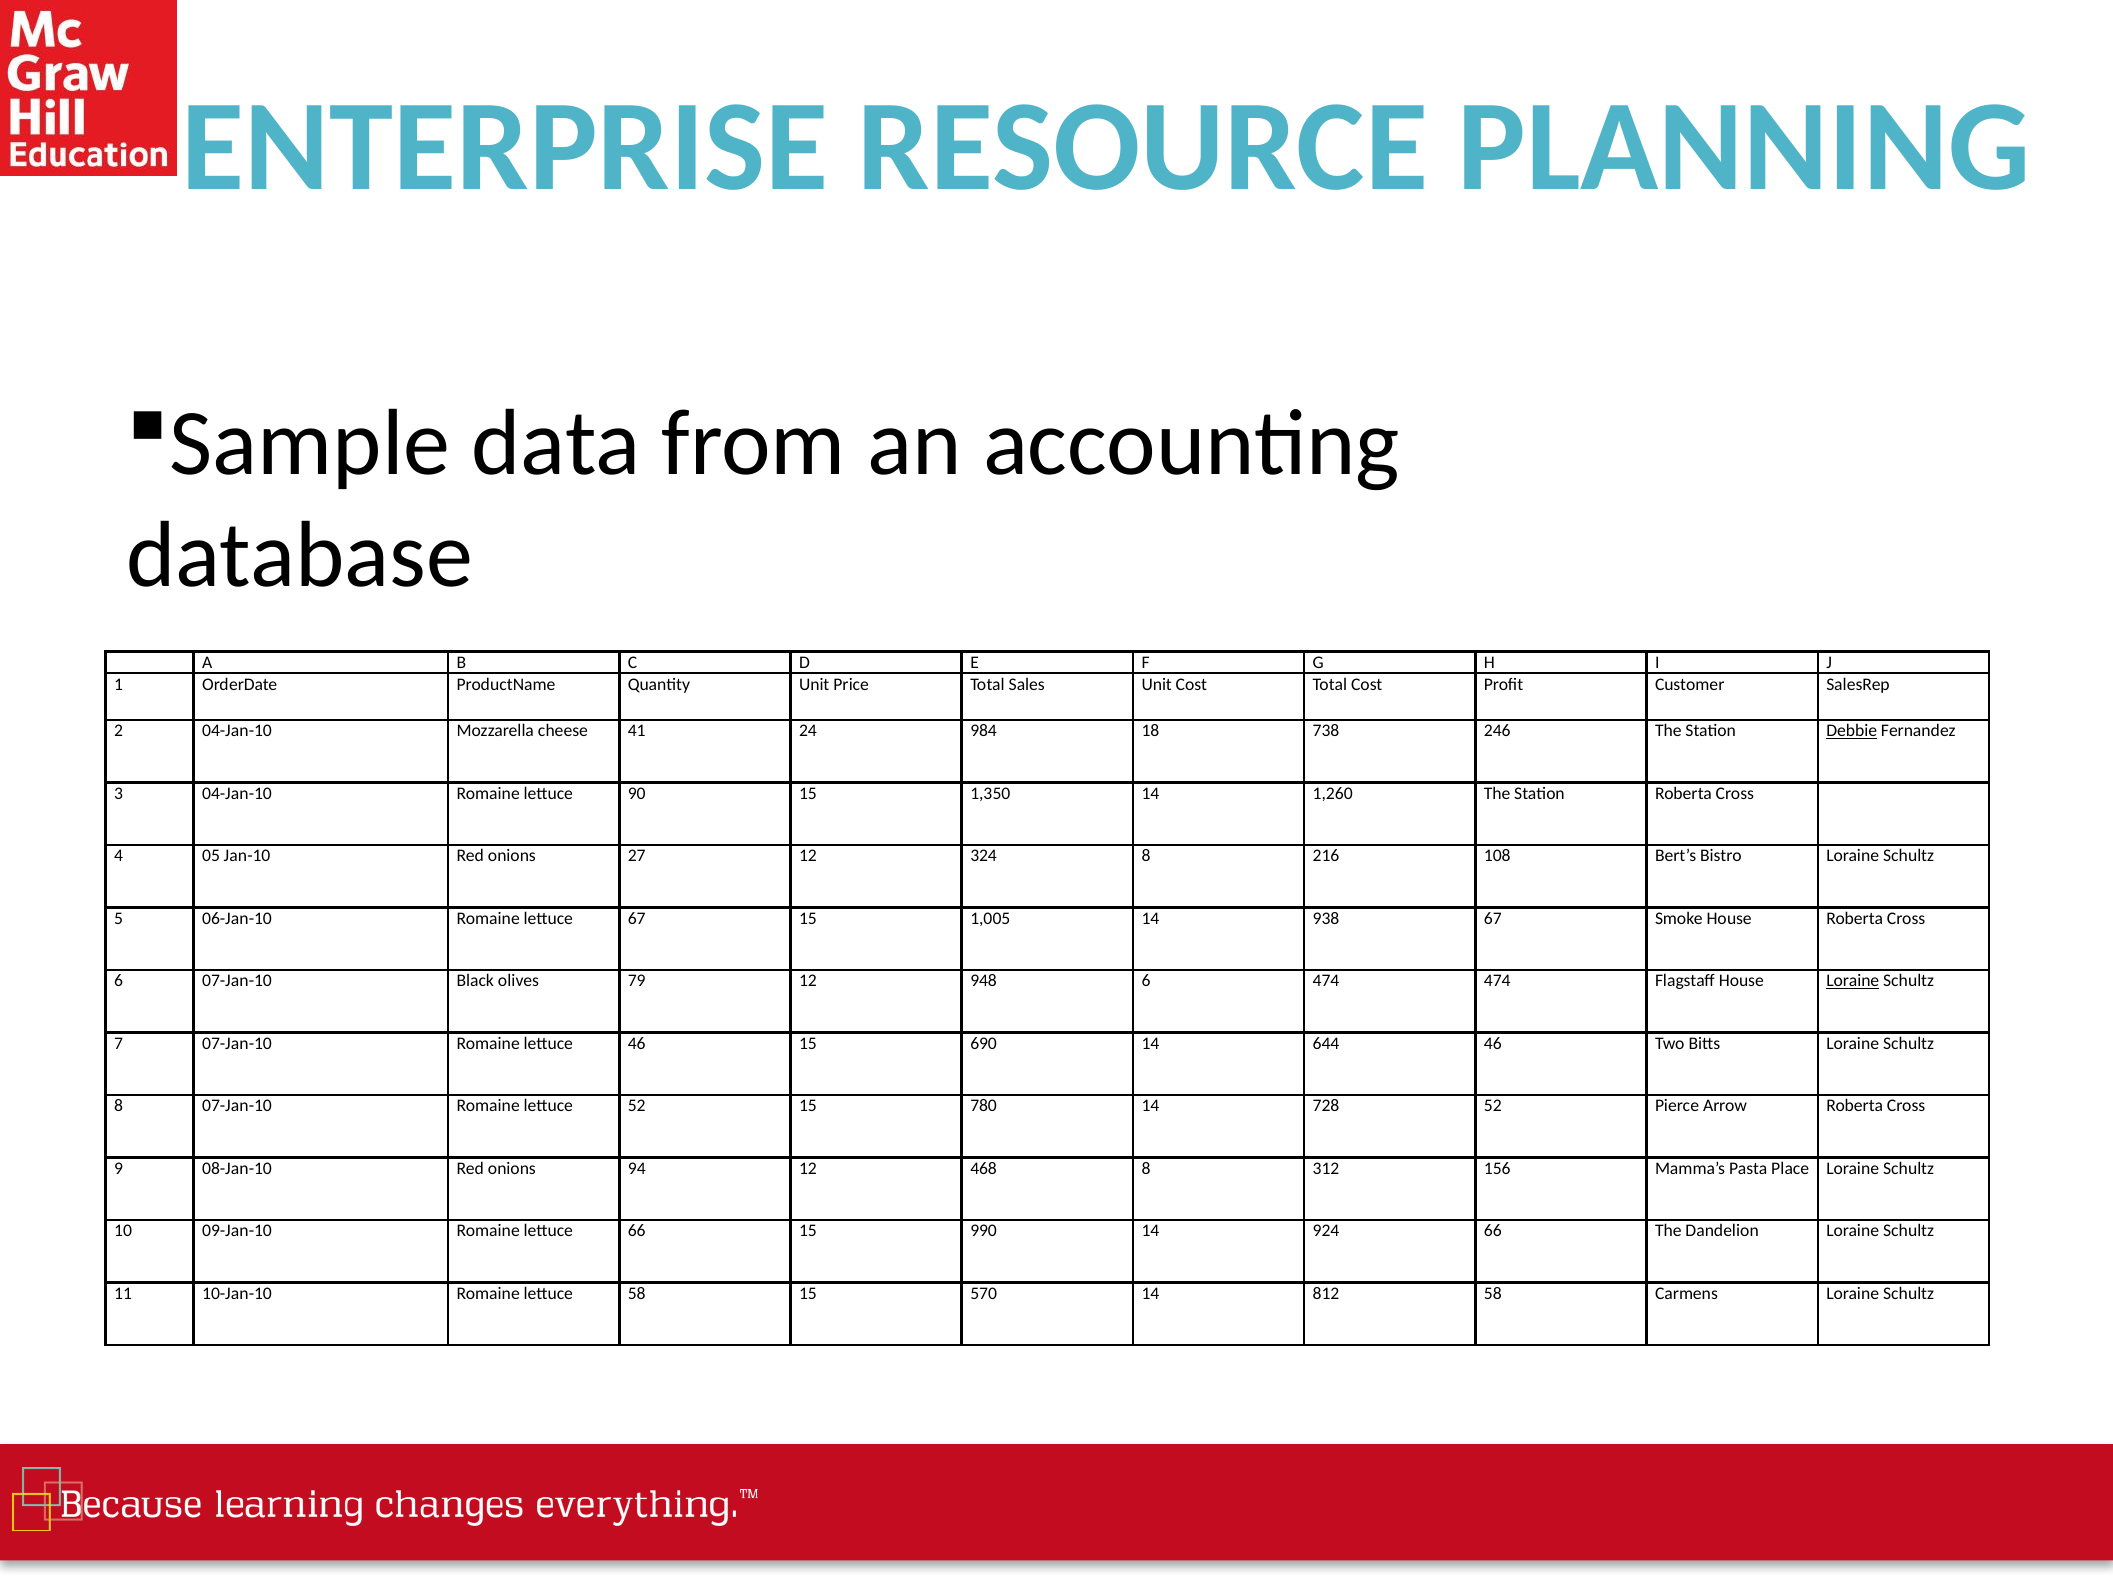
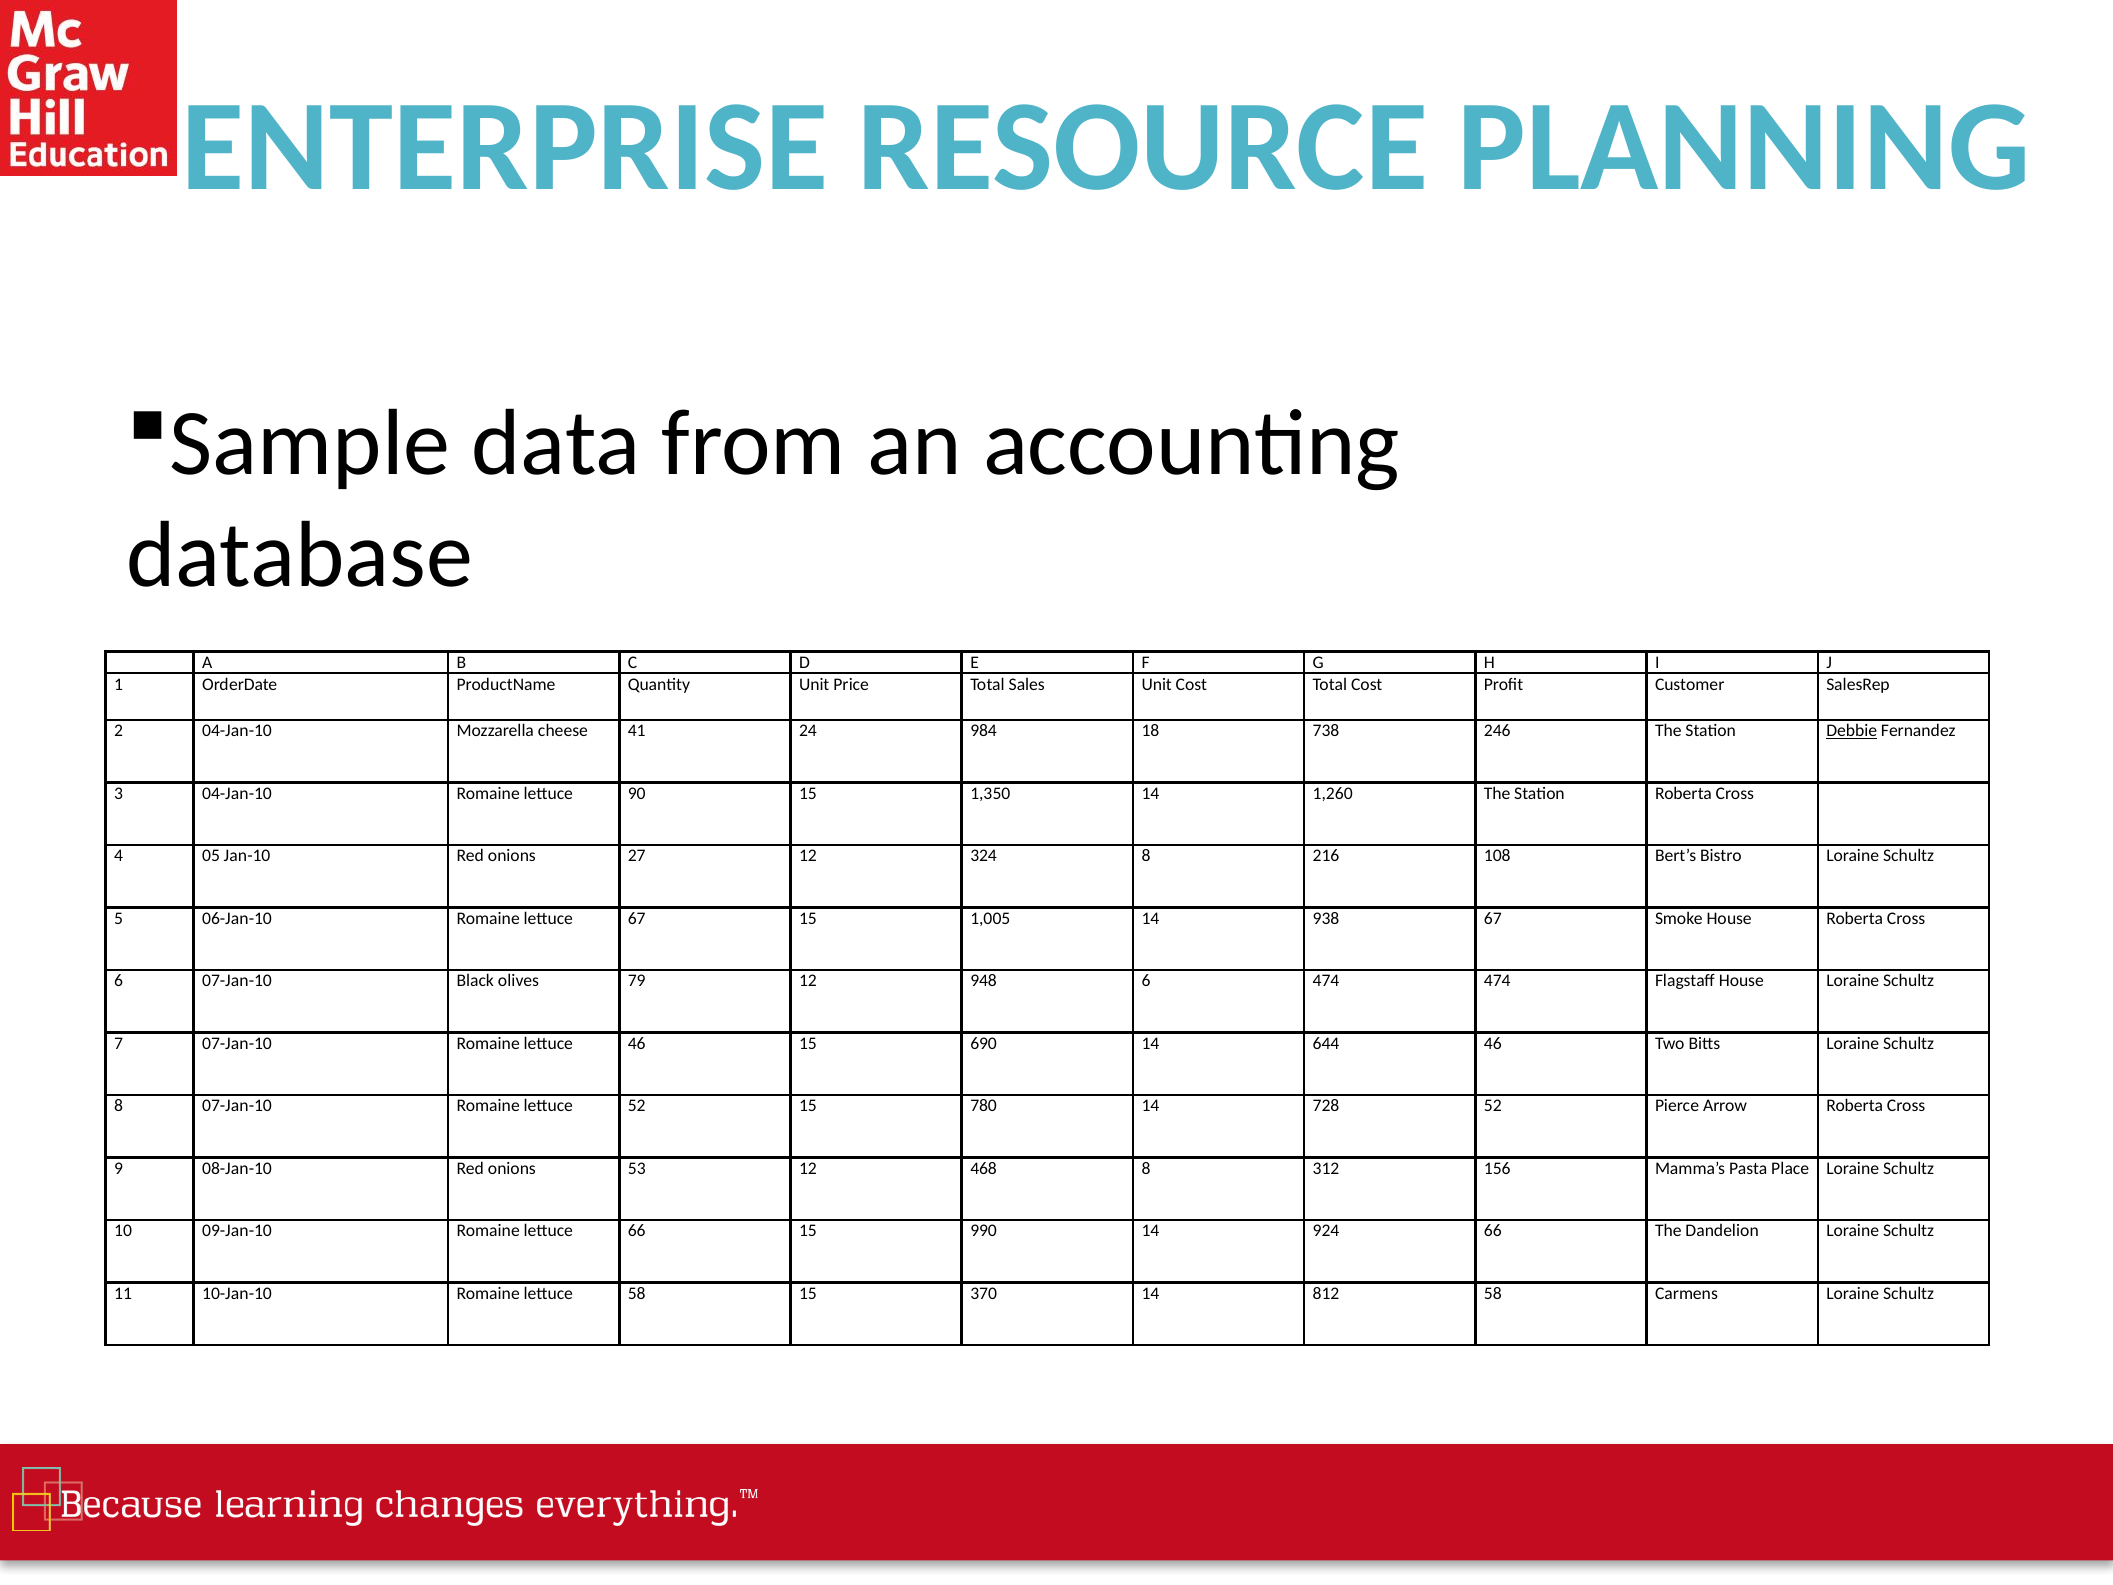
Loraine underline: present -> none (1853, 981)
94: 94 -> 53 (637, 1168)
570: 570 -> 370 (984, 1293)
